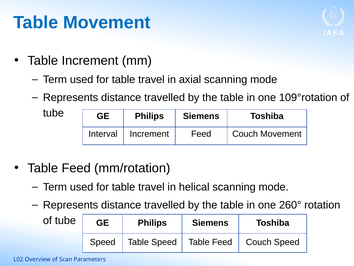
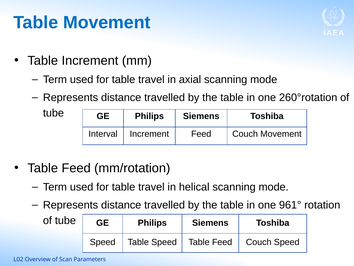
109°rotation: 109°rotation -> 260°rotation (308, 97)
260°: 260° -> 961° (290, 205)
